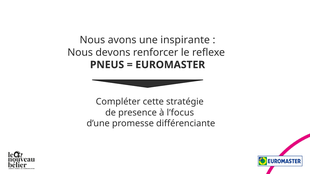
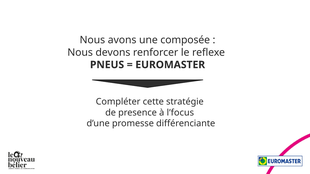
inspirante: inspirante -> composée (185, 40)
